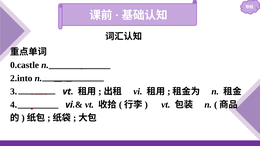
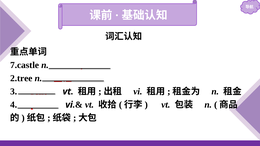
0.castle: 0.castle -> 7.castle (25, 65)
2.into: 2.into -> 2.tree (21, 78)
